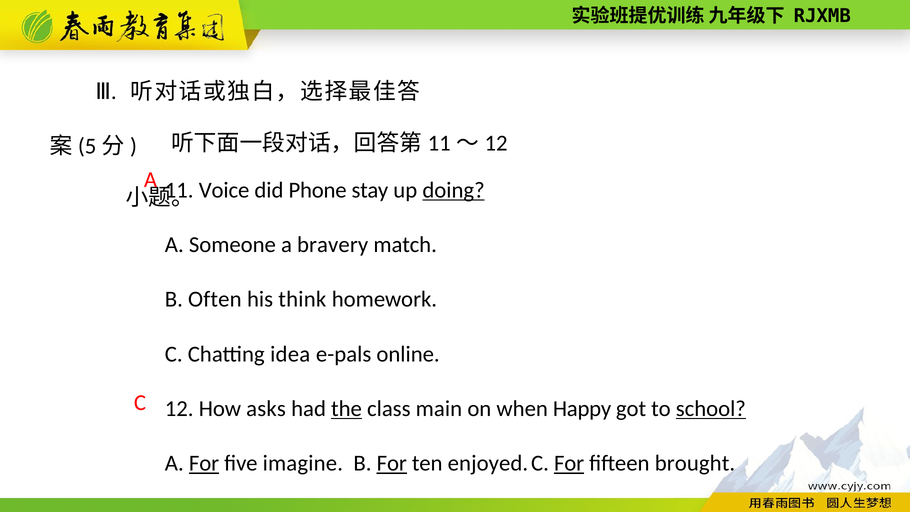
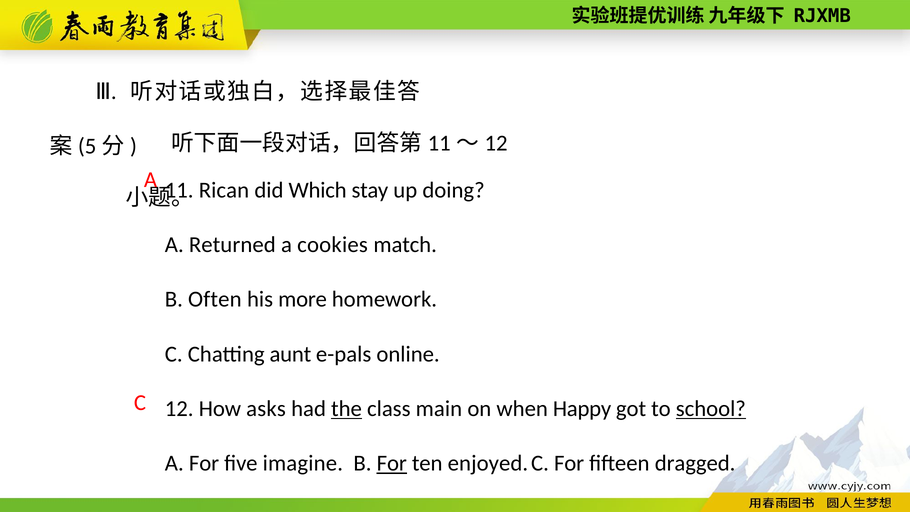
Voice: Voice -> Rican (224, 190)
Phone: Phone -> Which (318, 190)
doing underline: present -> none (454, 190)
Someone: Someone -> Returned (232, 245)
bravery: bravery -> cookies (333, 245)
think: think -> more (303, 299)
idea: idea -> aunt (290, 354)
For underline: present -> none (204, 463)
For underline: present -> none (569, 463)
brought: brought -> dragged (695, 463)
